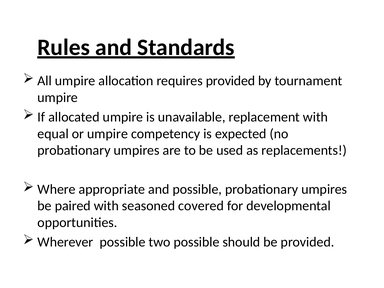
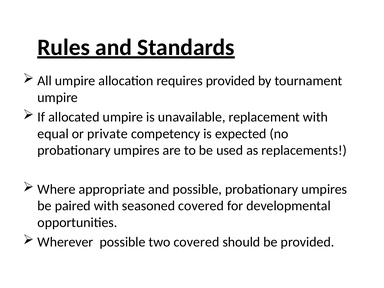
or umpire: umpire -> private (107, 134)
two possible: possible -> covered (196, 242)
